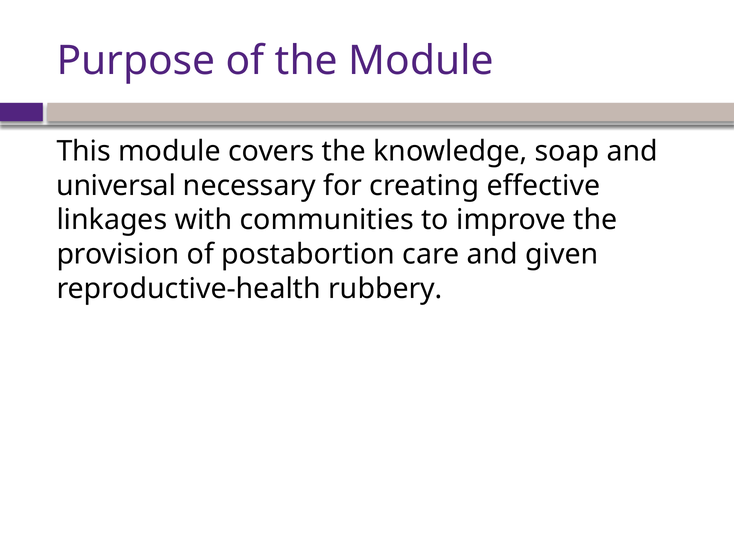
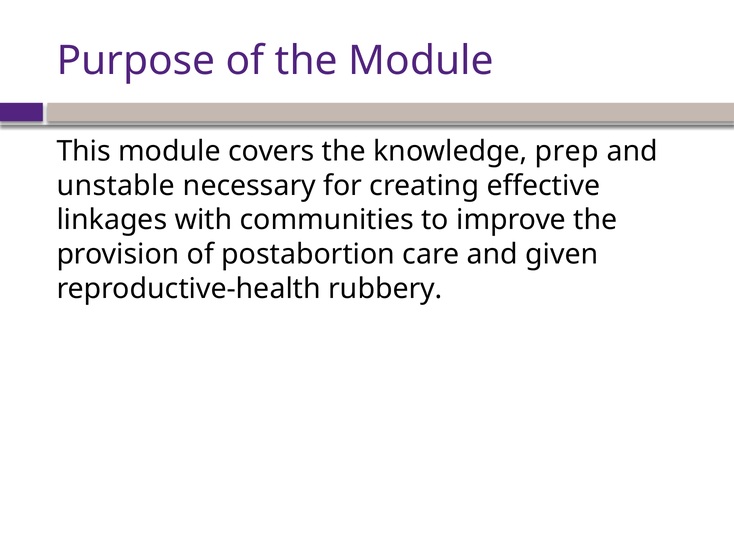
soap: soap -> prep (567, 151)
universal: universal -> unstable (116, 186)
